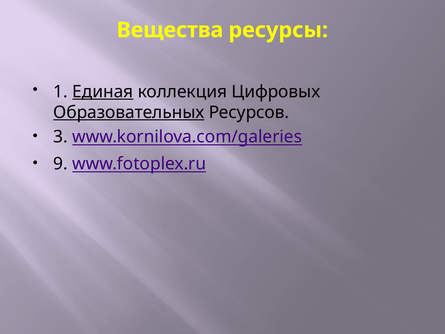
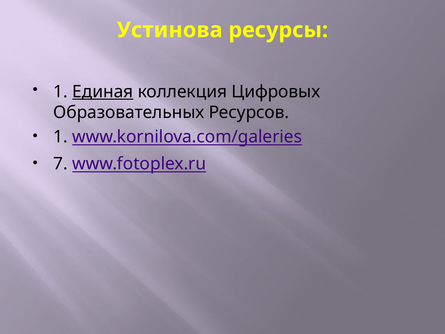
Вещества: Вещества -> Устинова (170, 30)
Образовательных underline: present -> none (129, 112)
3: 3 -> 1 (61, 137)
9: 9 -> 7 (61, 164)
